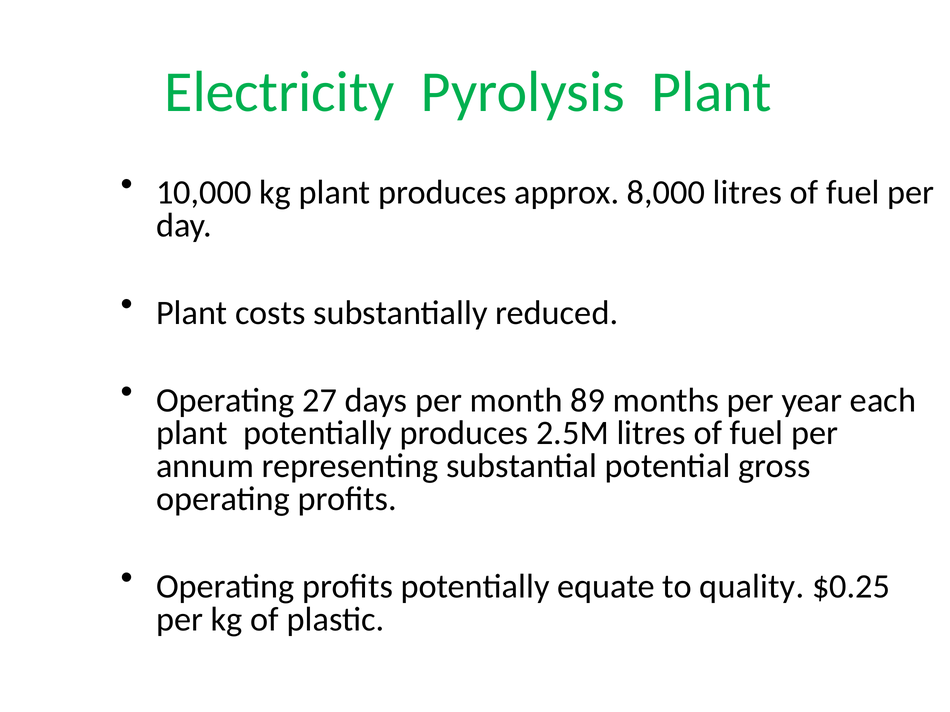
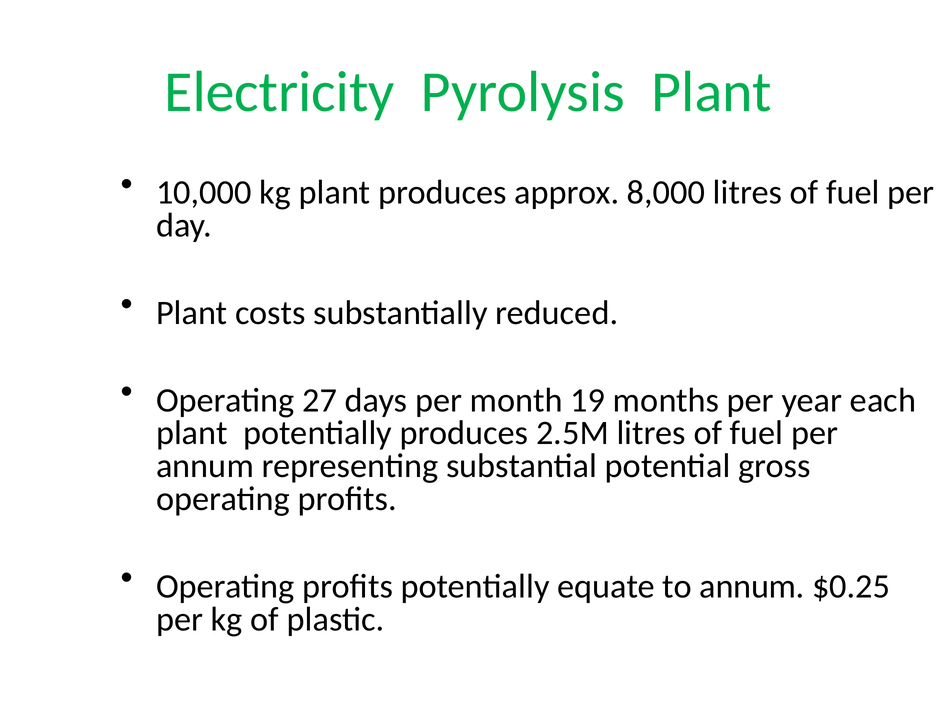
89: 89 -> 19 (588, 401)
to quality: quality -> annum (752, 587)
